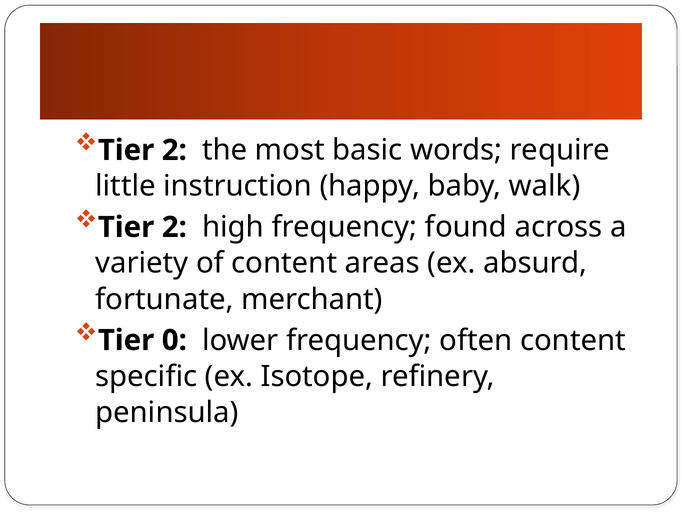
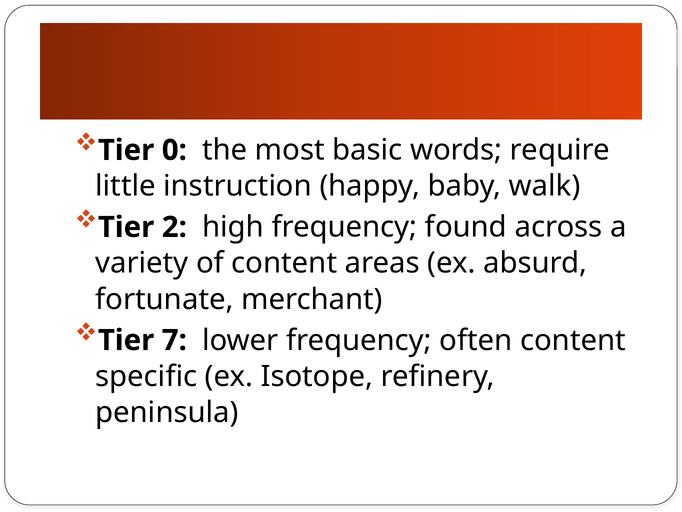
2: 2 -> 0 (174, 150)
0: 0 -> 7 (174, 340)
